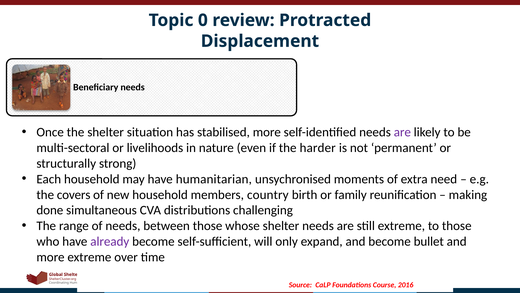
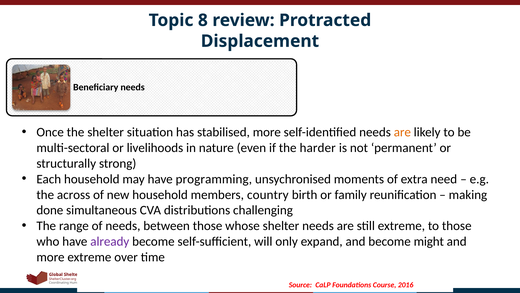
0: 0 -> 8 (203, 20)
are colour: purple -> orange (402, 132)
have humanitarian: humanitarian -> programming (214, 179)
covers: covers -> across (74, 194)
bullet: bullet -> might (429, 241)
